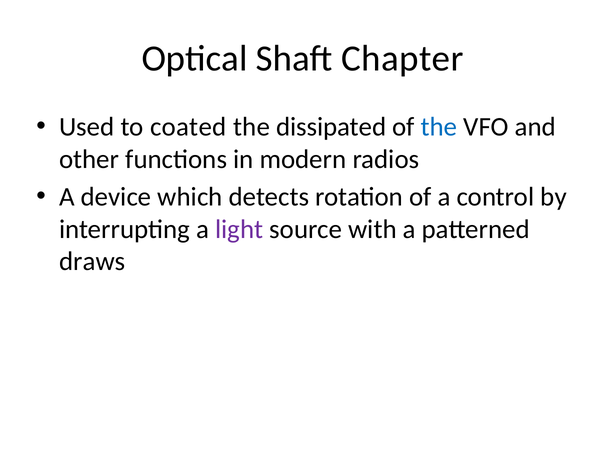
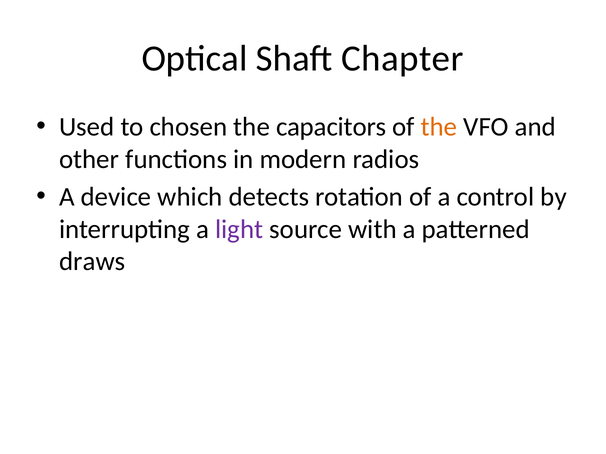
coated: coated -> chosen (188, 127)
dissipated: dissipated -> capacitors (331, 127)
the colour: blue -> orange (439, 127)
